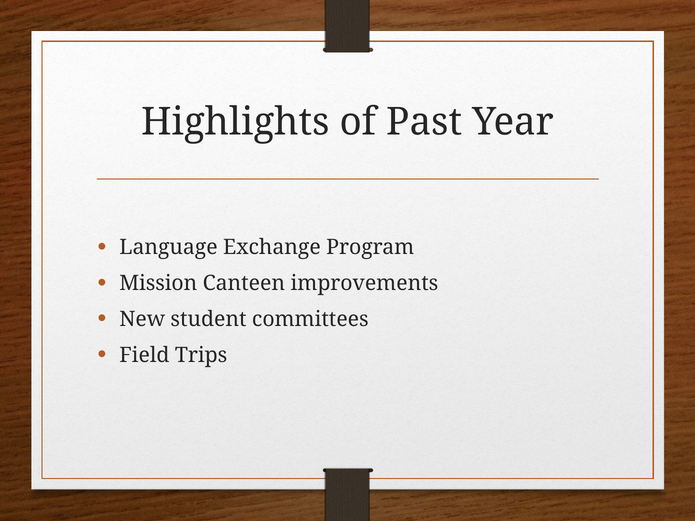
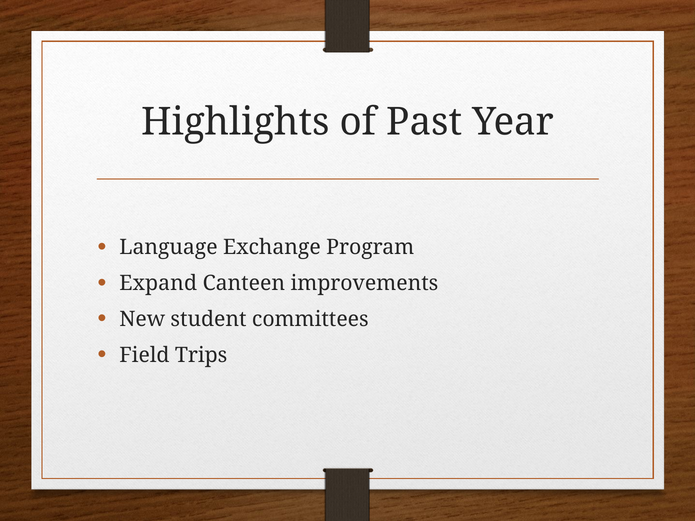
Mission: Mission -> Expand (158, 283)
